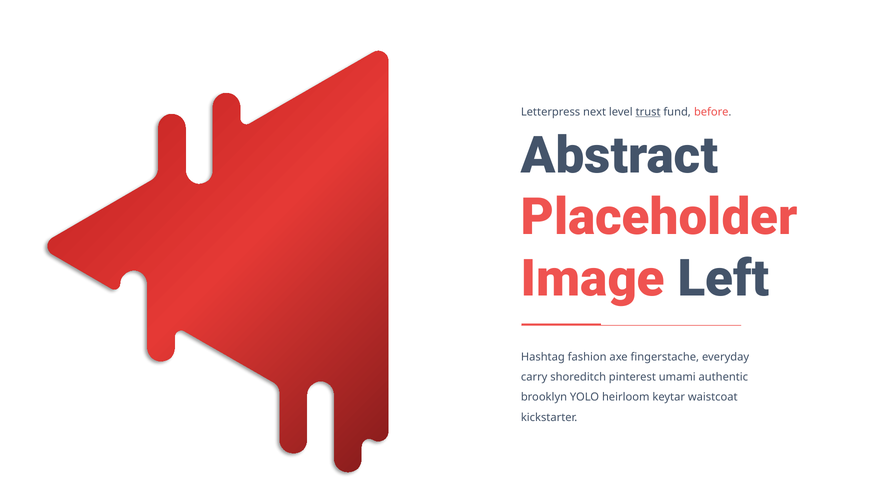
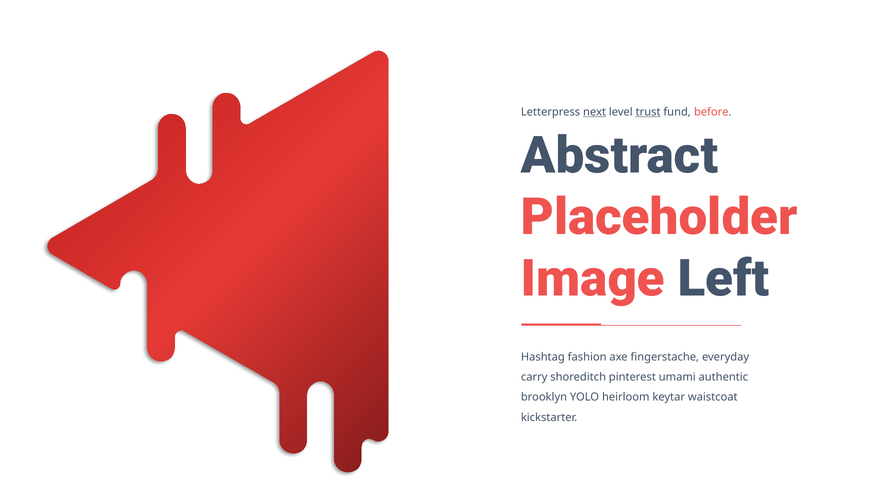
next underline: none -> present (595, 112)
